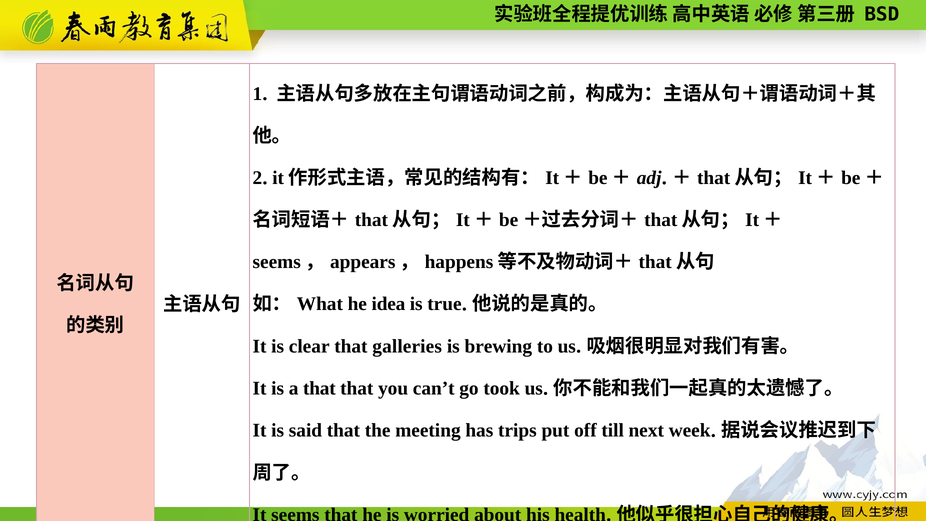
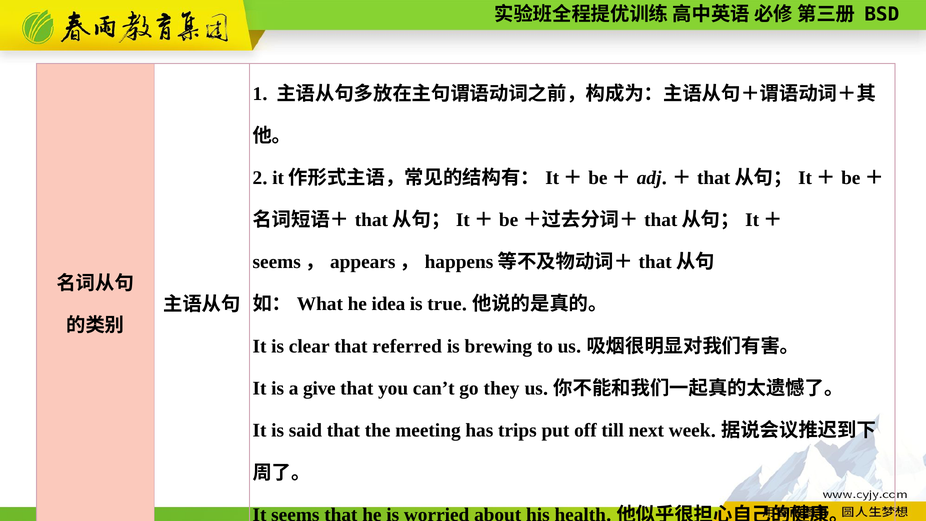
galleries: galleries -> referred (407, 346)
a that: that -> give (319, 388)
took: took -> they (502, 388)
